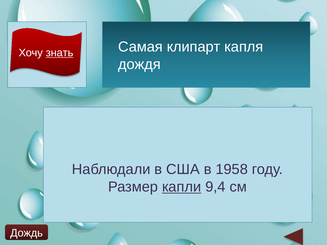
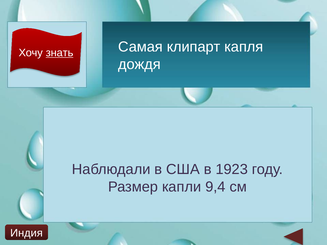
1958: 1958 -> 1923 (232, 170)
капли underline: present -> none (182, 187)
Дождь: Дождь -> Индия (26, 233)
